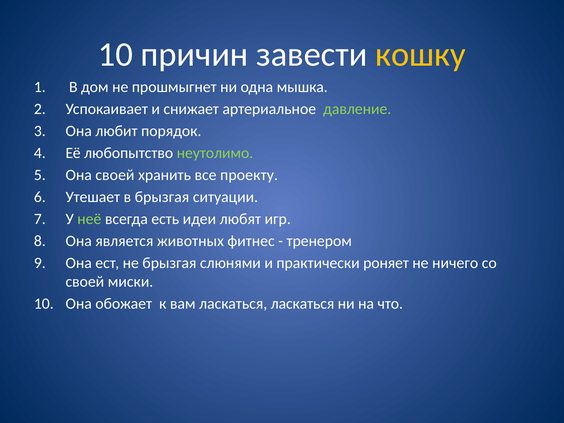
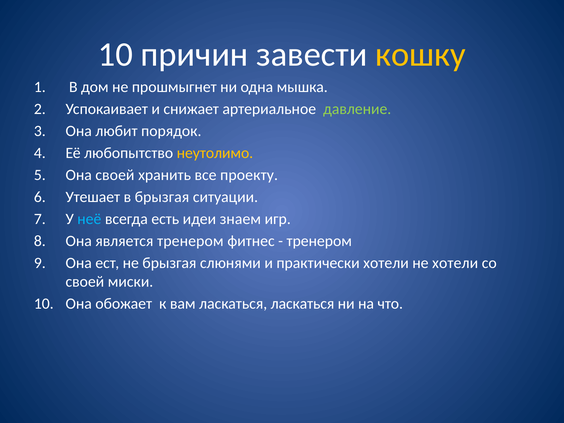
неутолимо colour: light green -> yellow (215, 153)
неё colour: light green -> light blue (89, 219)
любят: любят -> знаем (240, 219)
является животных: животных -> тренером (190, 241)
практически роняет: роняет -> хотели (386, 263)
не ничего: ничего -> хотели (455, 263)
